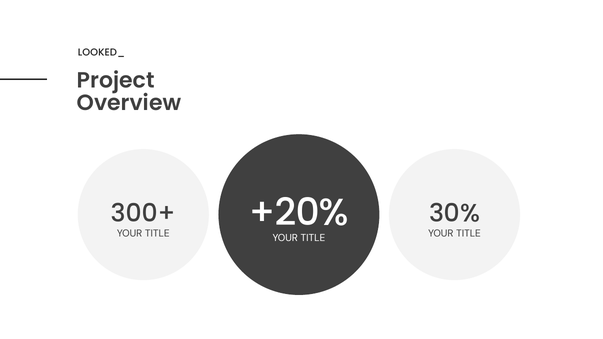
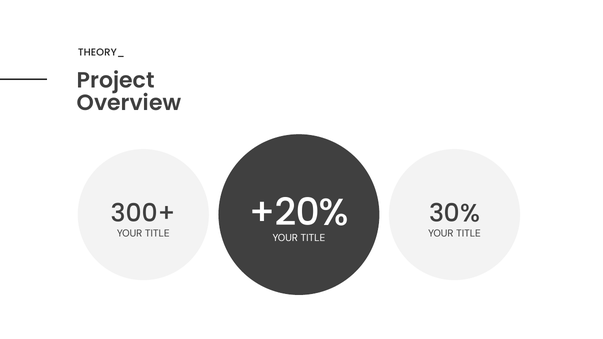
LOOKED_: LOOKED_ -> THEORY_ (101, 52)
